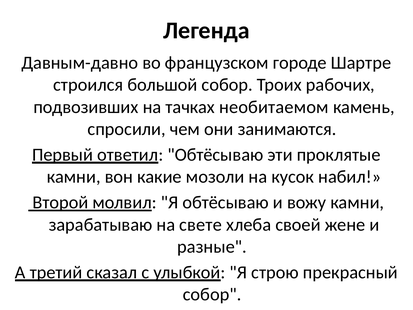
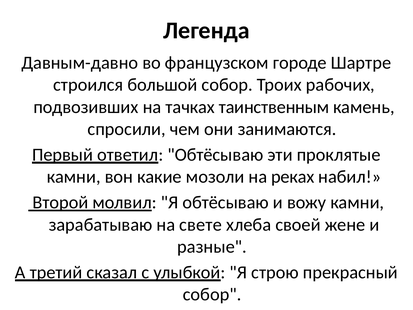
необитаемом: необитаемом -> таинственным (274, 107)
кусок: кусок -> реках (293, 177)
